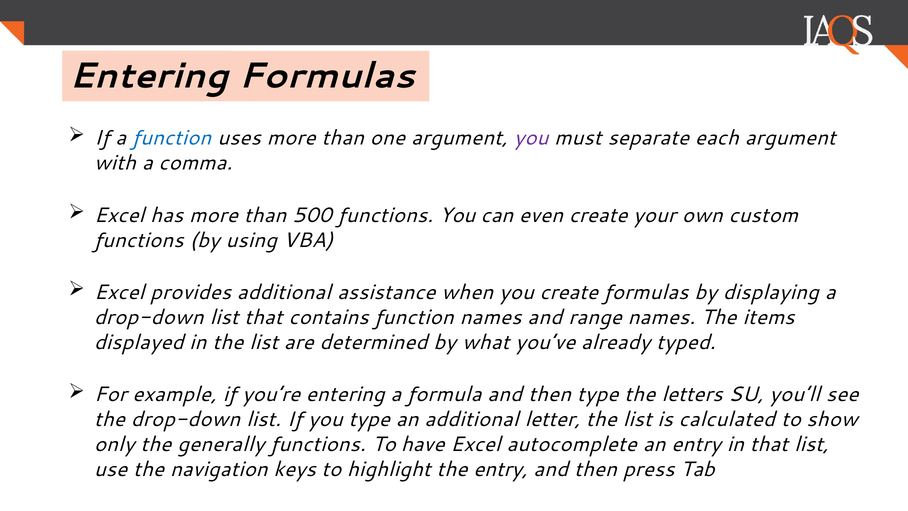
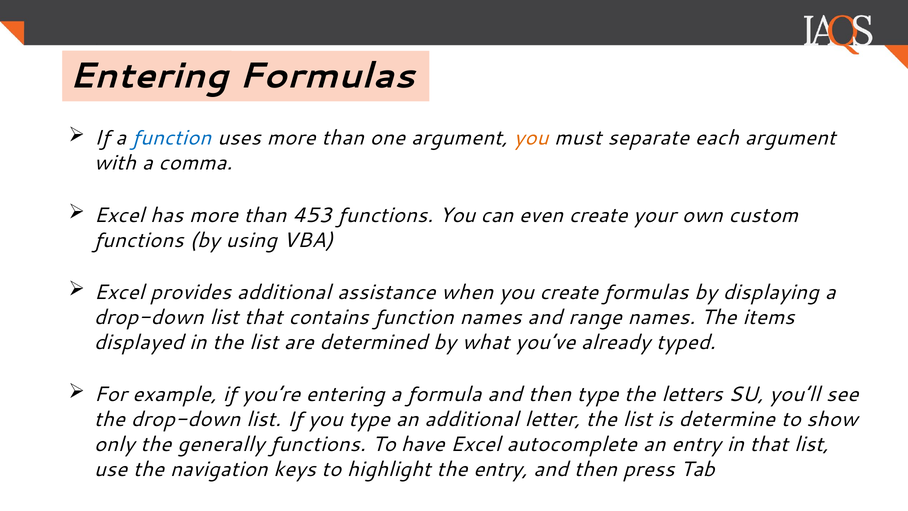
you colour: purple -> orange (531, 138)
500: 500 -> 453 (312, 215)
calculated: calculated -> determine (727, 419)
